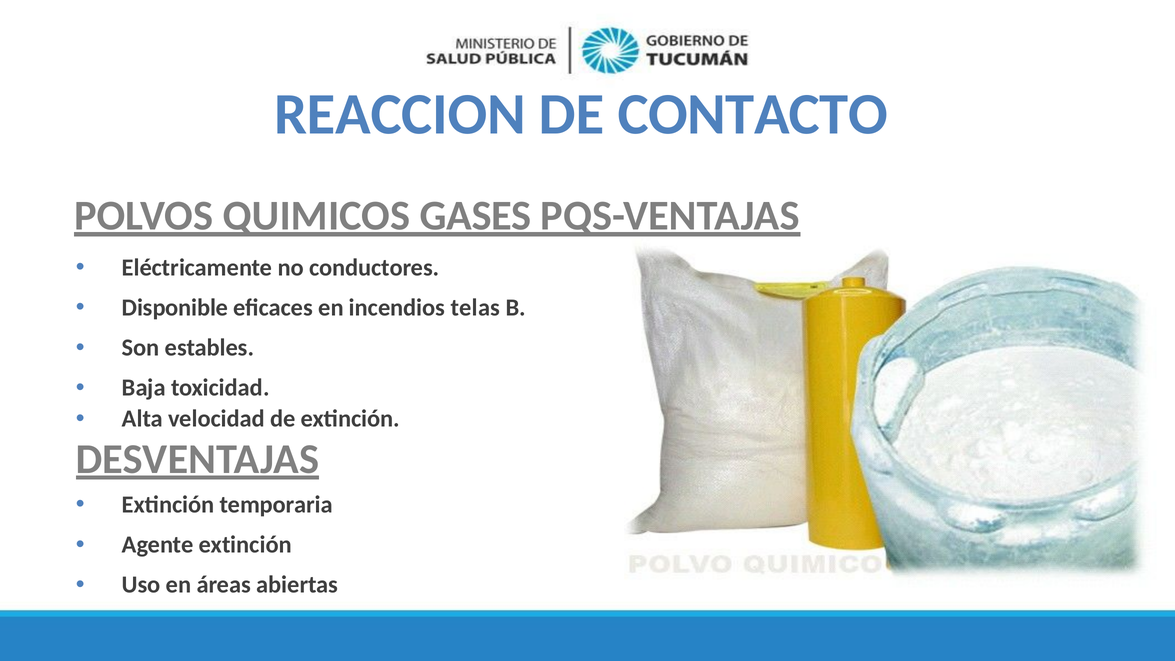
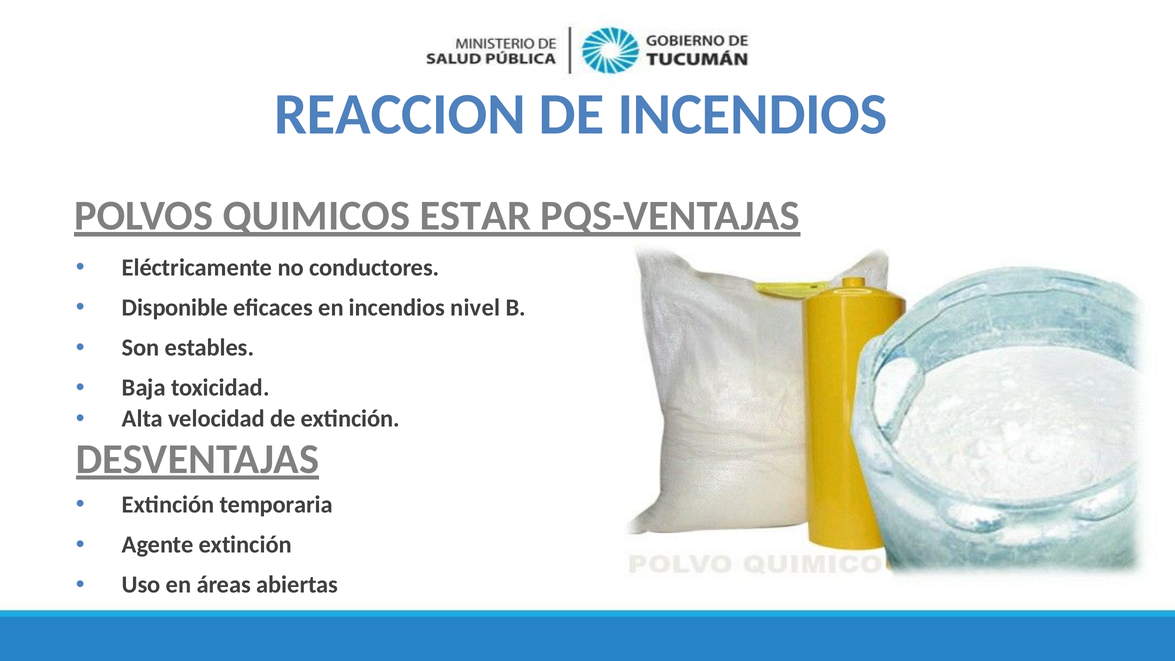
DE CONTACTO: CONTACTO -> INCENDIOS (753, 114)
GASES: GASES -> ESTAR (475, 216)
telas: telas -> nivel (475, 308)
